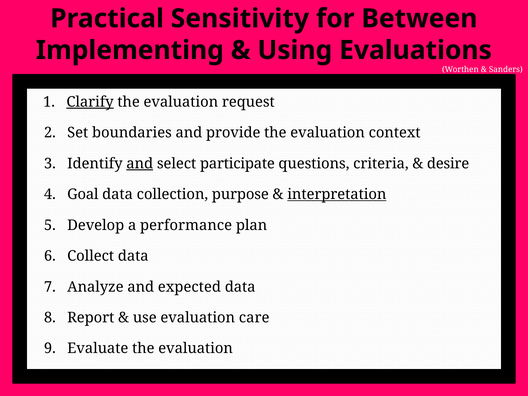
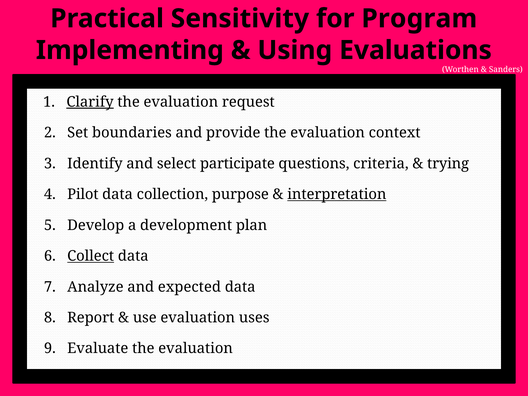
Between: Between -> Program (419, 19)
and underline: present -> none (140, 164)
desire: desire -> trying (448, 164)
Goal: Goal -> Pilot (83, 194)
performance: performance -> development (186, 225)
Collect underline: none -> present (91, 256)
care: care -> uses (254, 318)
